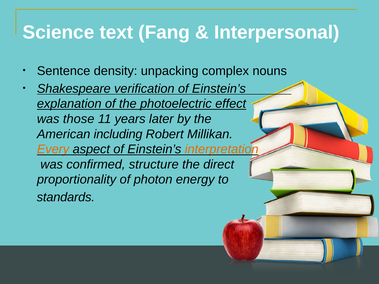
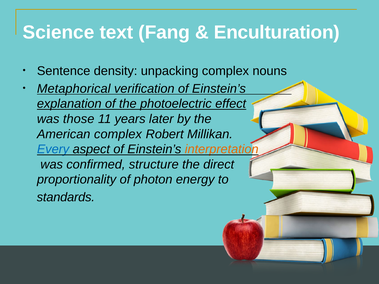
Interpersonal: Interpersonal -> Enculturation (277, 32)
Shakespeare: Shakespeare -> Metaphorical (74, 89)
American including: including -> complex (118, 134)
Every colour: orange -> blue (53, 149)
